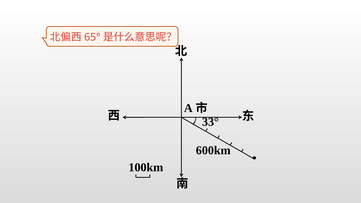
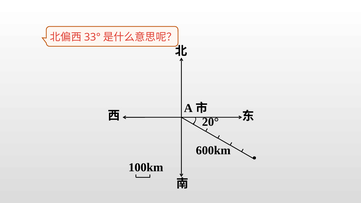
65°: 65° -> 33° (92, 37)
33°: 33° -> 20° (210, 122)
